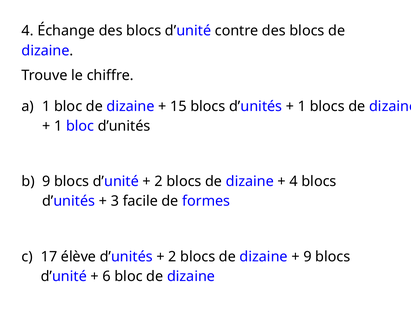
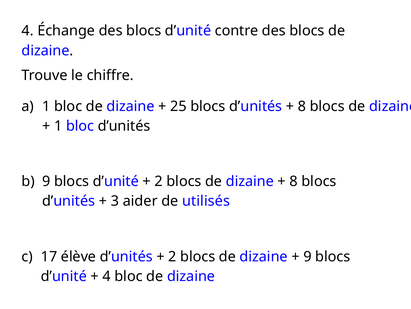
15: 15 -> 25 (178, 106)
1: 1 -> 8 (302, 106)
4: 4 -> 8 (294, 181)
facile: facile -> aider (140, 201)
formes: formes -> utilisés (206, 201)
6: 6 -> 4 (107, 276)
